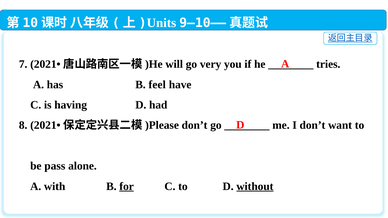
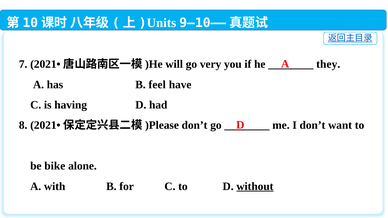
tries: tries -> they (328, 64)
pass: pass -> bike (55, 166)
for underline: present -> none (127, 187)
